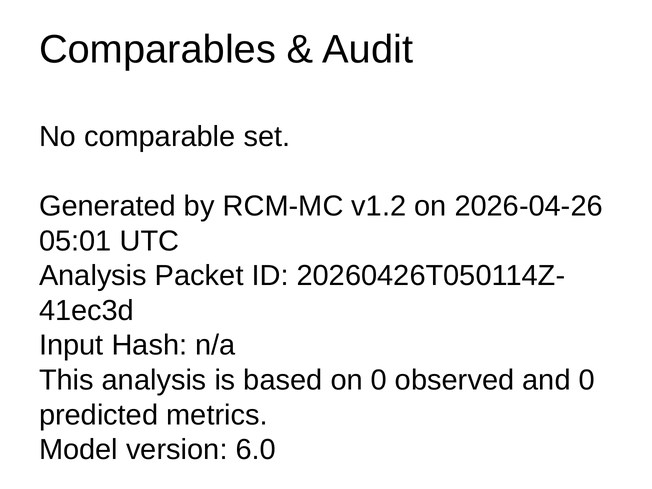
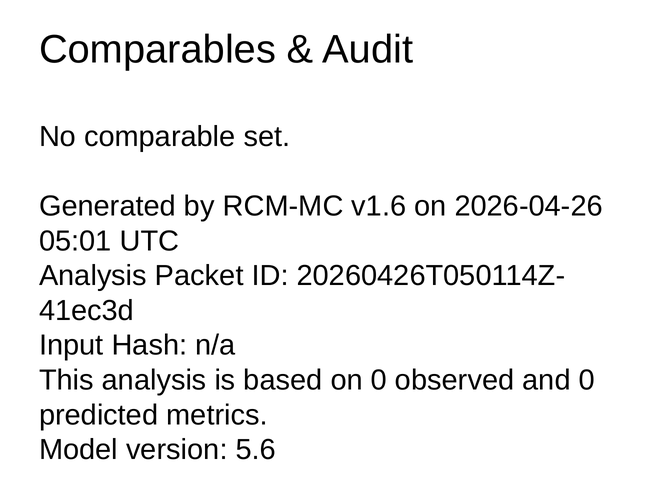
v1.2: v1.2 -> v1.6 (379, 206)
6.0: 6.0 -> 5.6 (256, 450)
